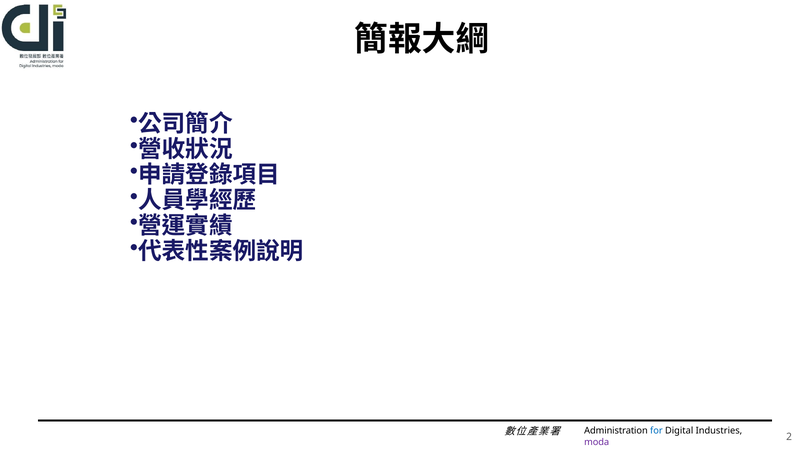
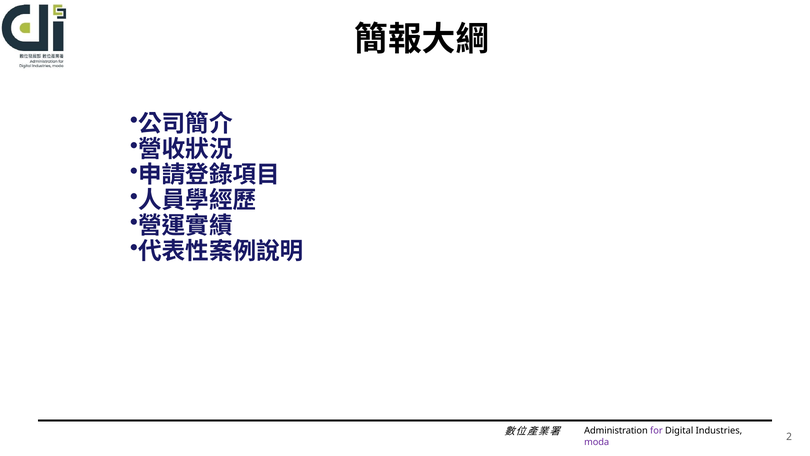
for colour: blue -> purple (656, 431)
